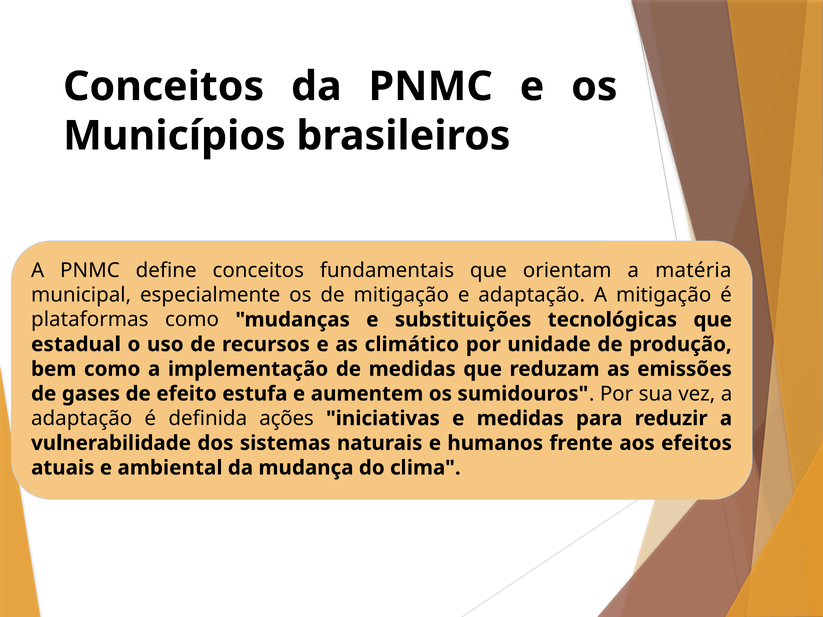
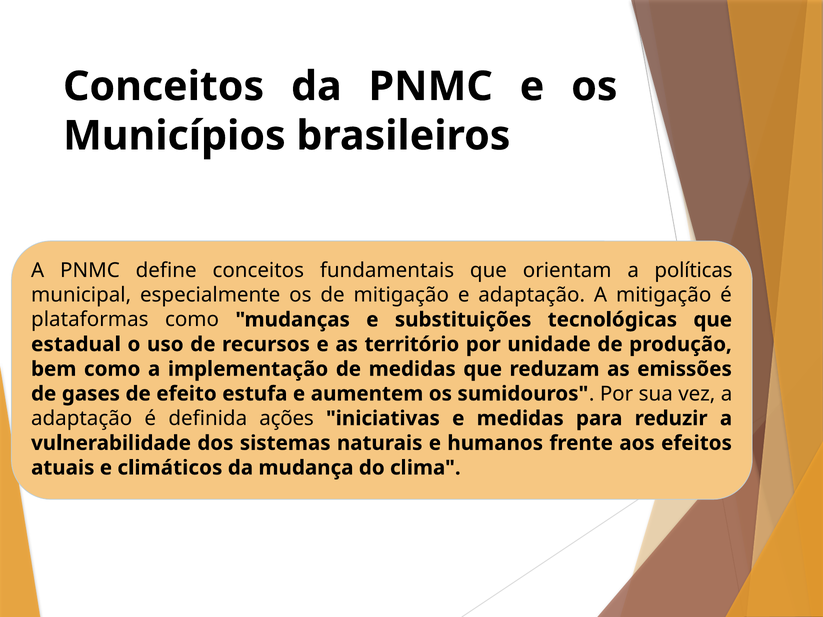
matéria: matéria -> políticas (694, 270)
climático: climático -> território (412, 345)
ambiental: ambiental -> climáticos (170, 468)
